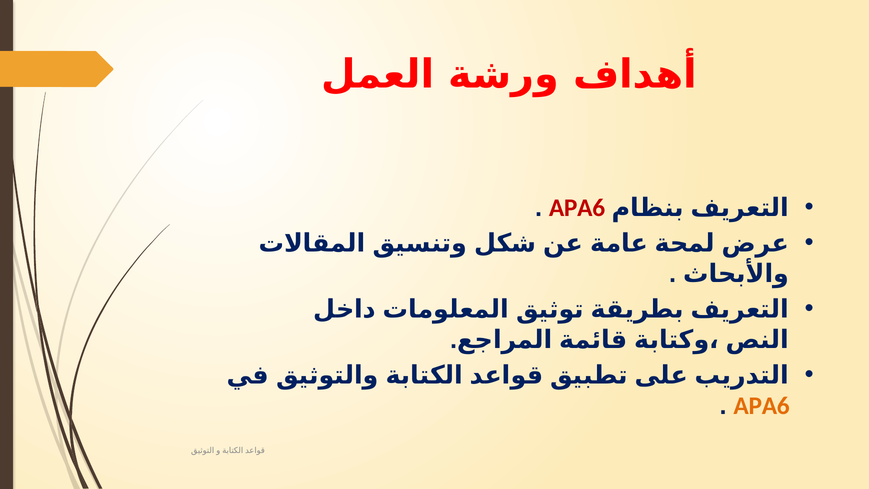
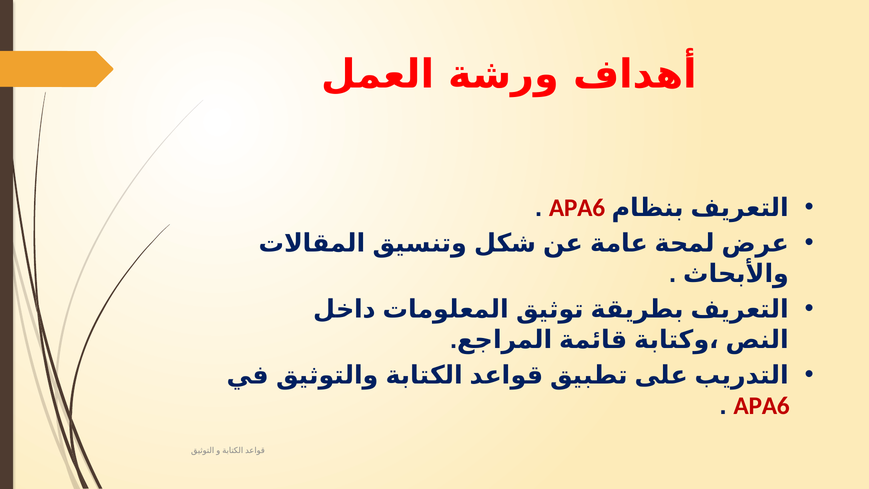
APA6 colour: orange -> red (762, 406)
